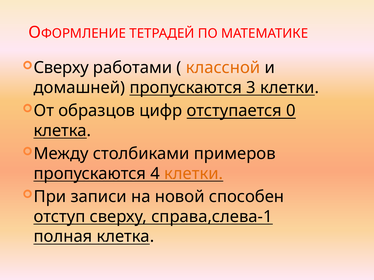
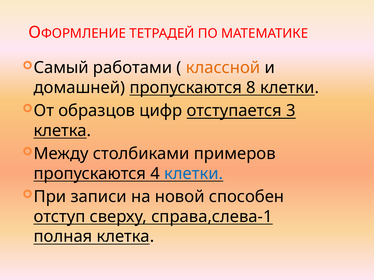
Сверху: Сверху -> Самый (61, 68)
3: 3 -> 8 (251, 88)
0: 0 -> 3 (291, 111)
клетки colour: orange -> blue (194, 174)
